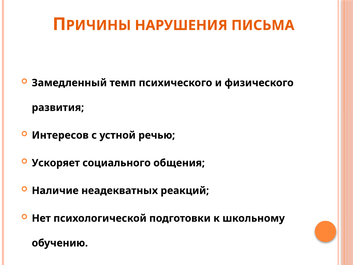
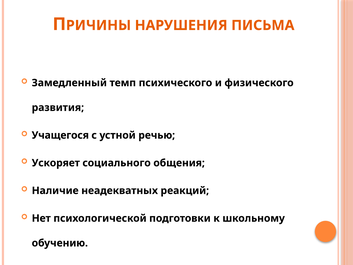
Интересов: Интересов -> Учащегося (60, 135)
